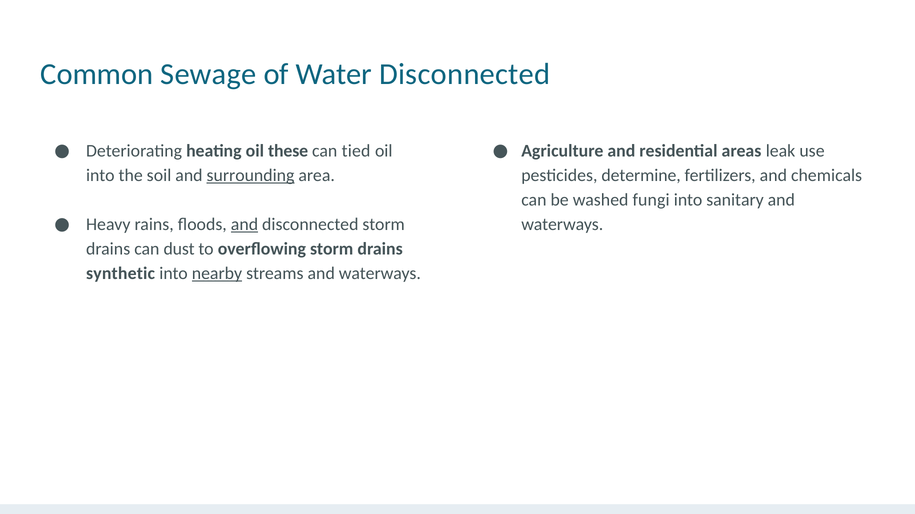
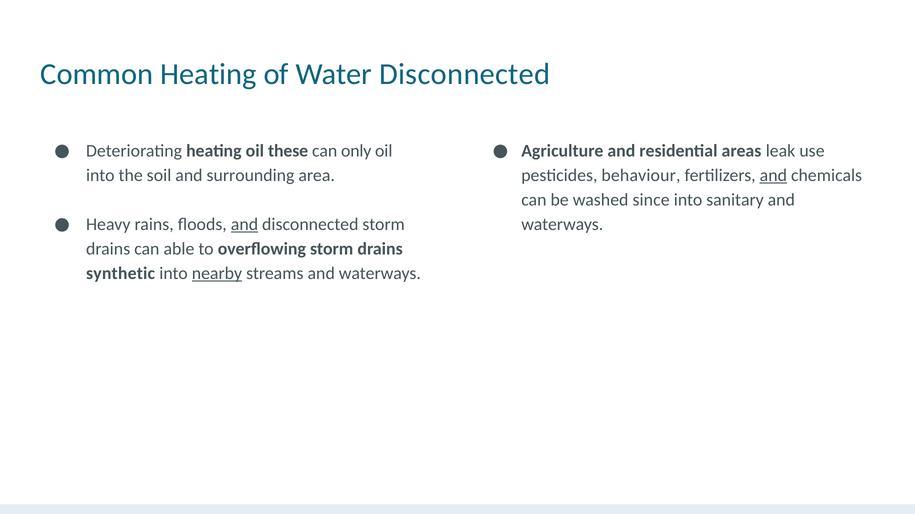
Common Sewage: Sewage -> Heating (208, 74)
tied: tied -> only (356, 151)
surrounding underline: present -> none (251, 175)
determine: determine -> behaviour (641, 175)
and underline: none -> present (773, 175)
fungi: fungi -> since (651, 200)
dust: dust -> able (179, 249)
